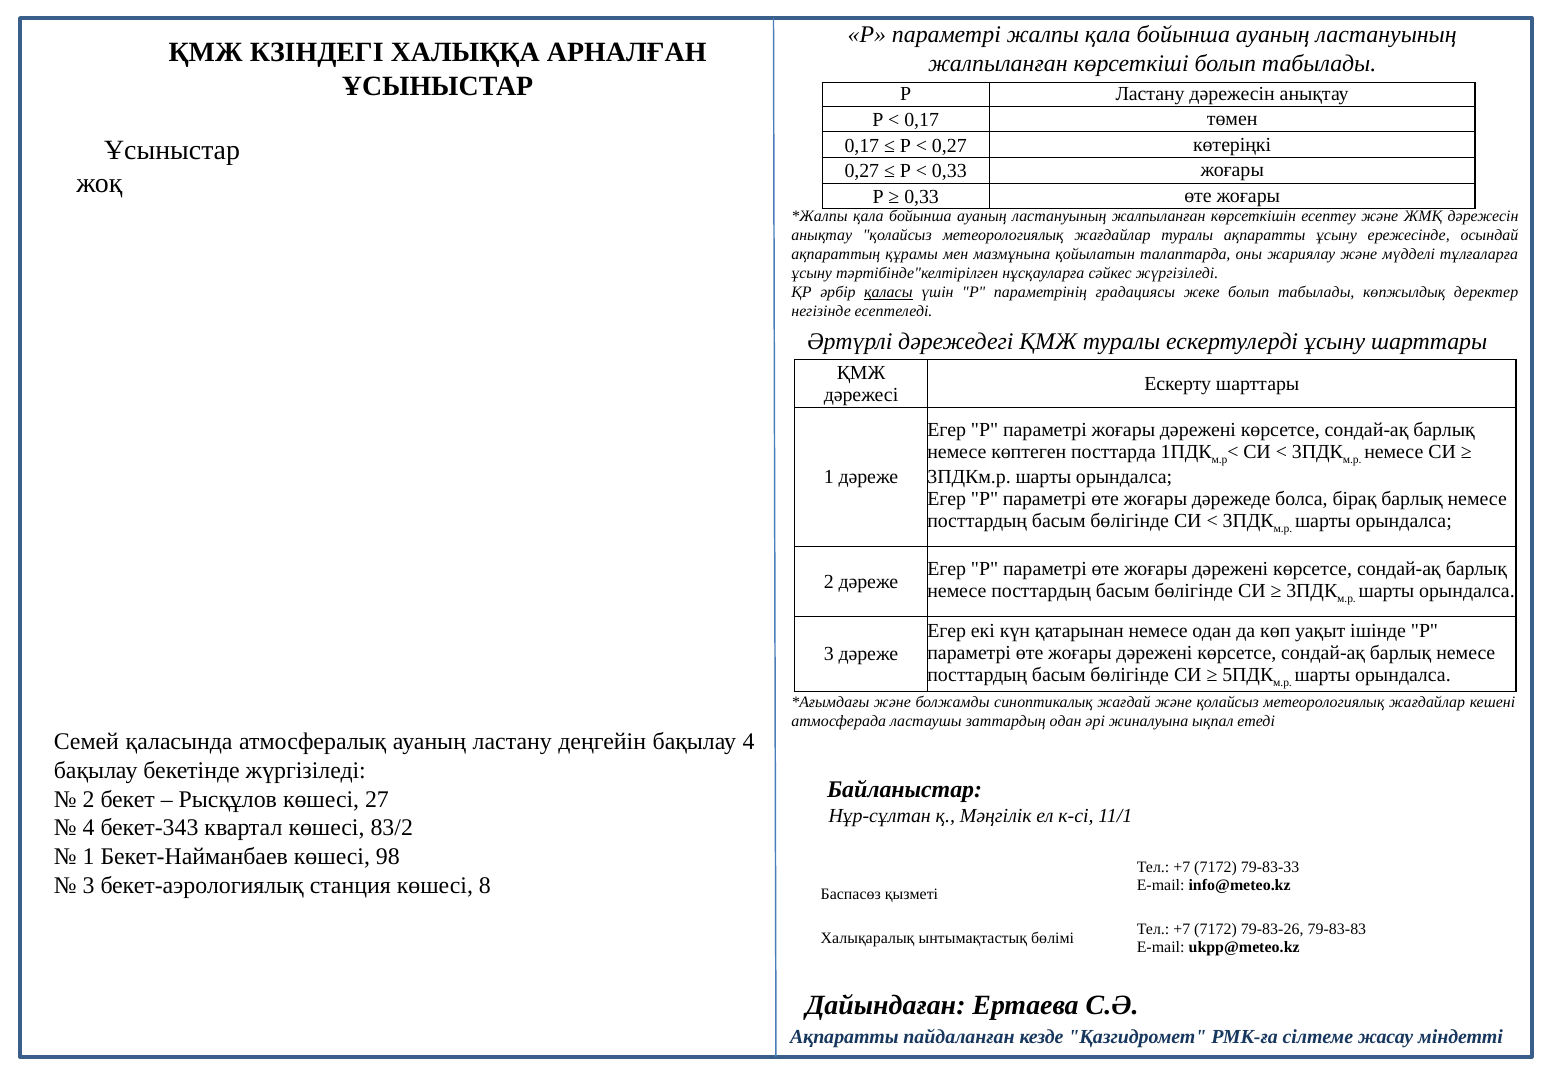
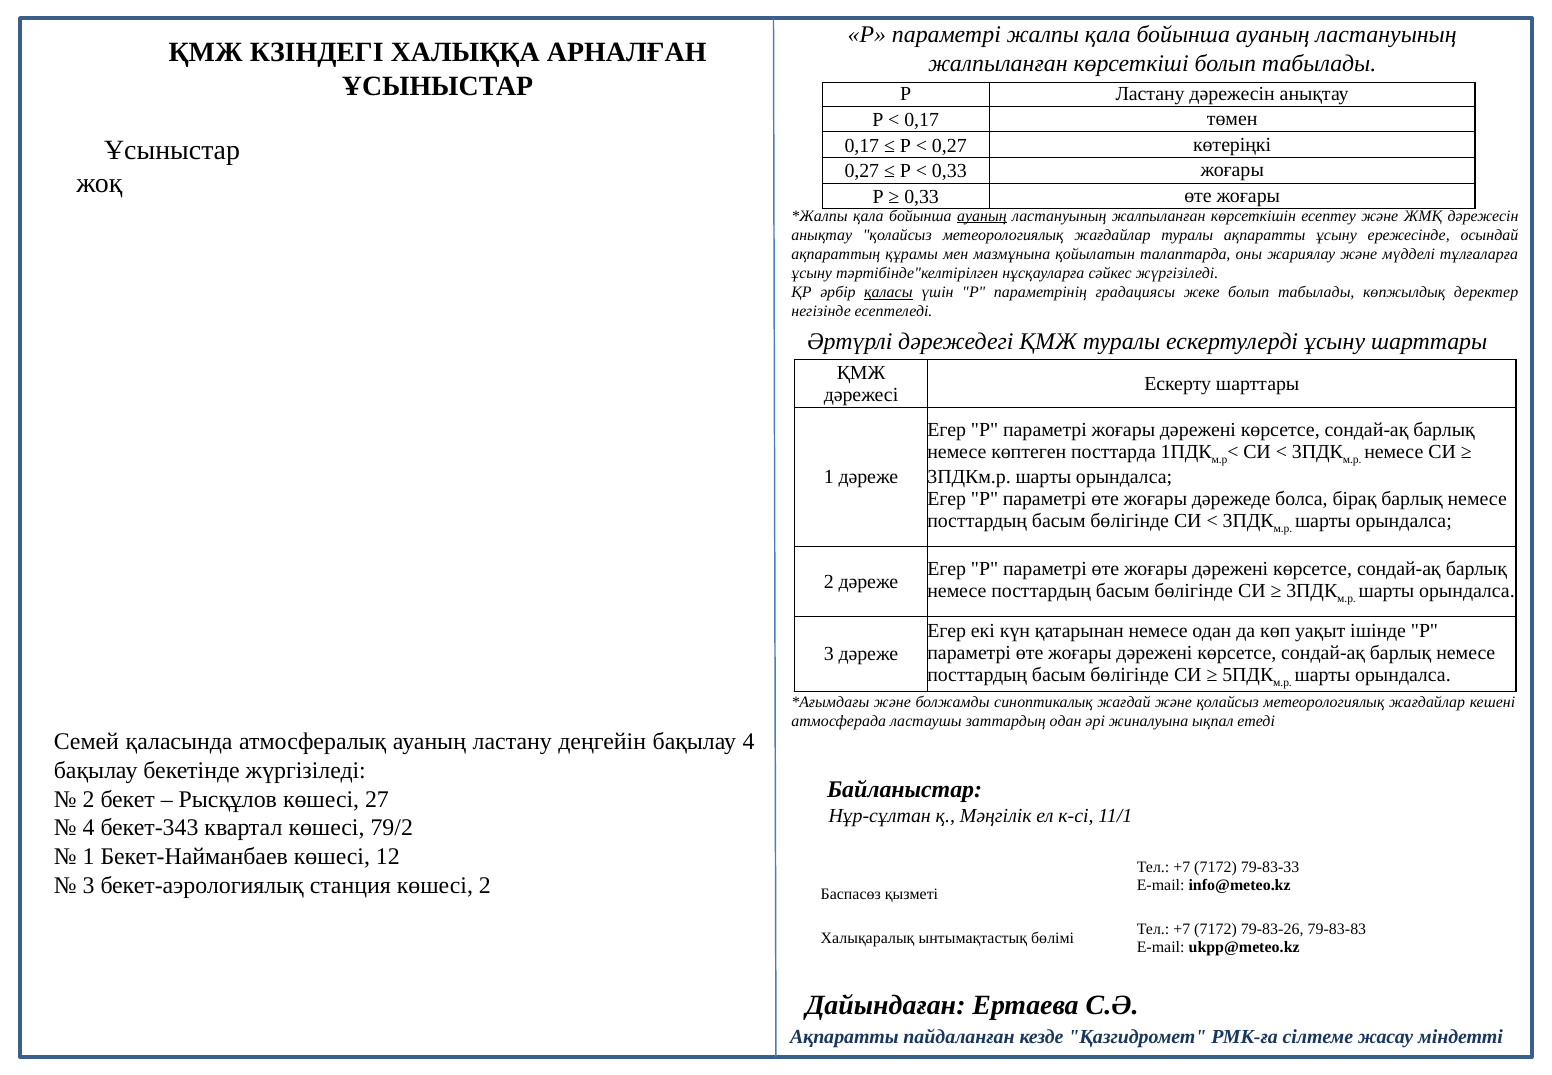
ауаның underline: none -> present (982, 216)
83/2: 83/2 -> 79/2 (392, 828)
98: 98 -> 12 (388, 856)
көшесі 8: 8 -> 2 (485, 885)
